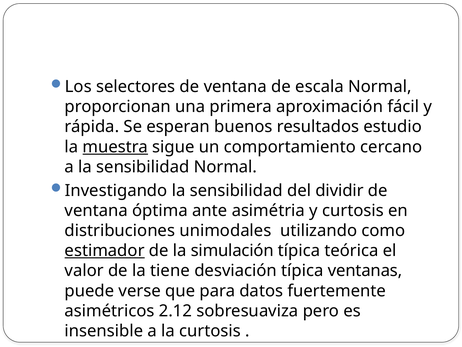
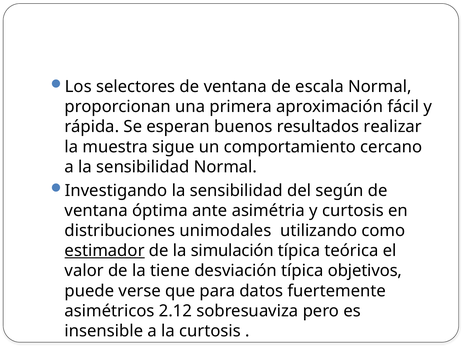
estudio: estudio -> realizar (393, 127)
muestra underline: present -> none (115, 147)
dividir: dividir -> según (340, 190)
ventanas: ventanas -> objetivos (365, 270)
